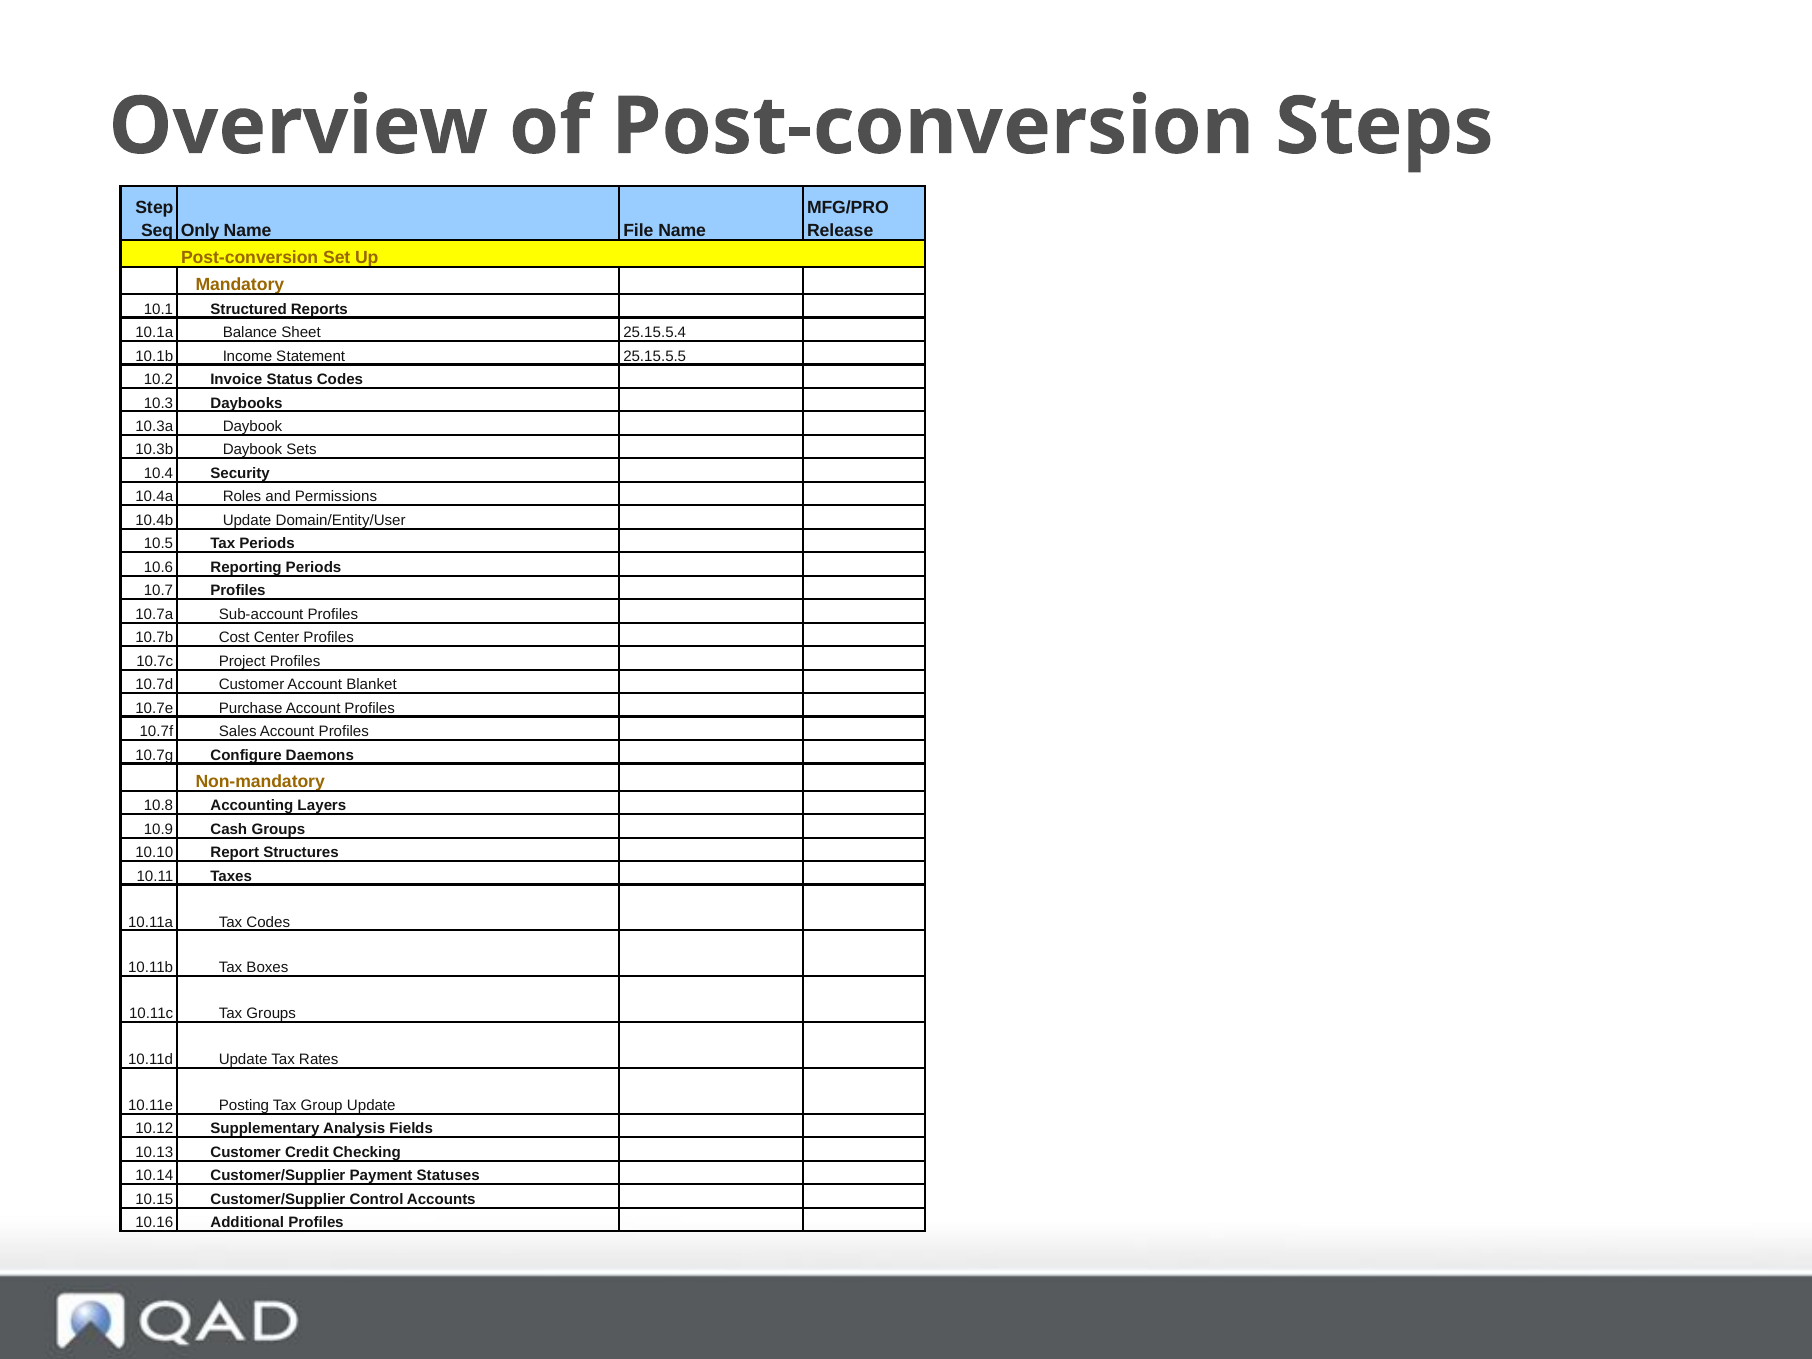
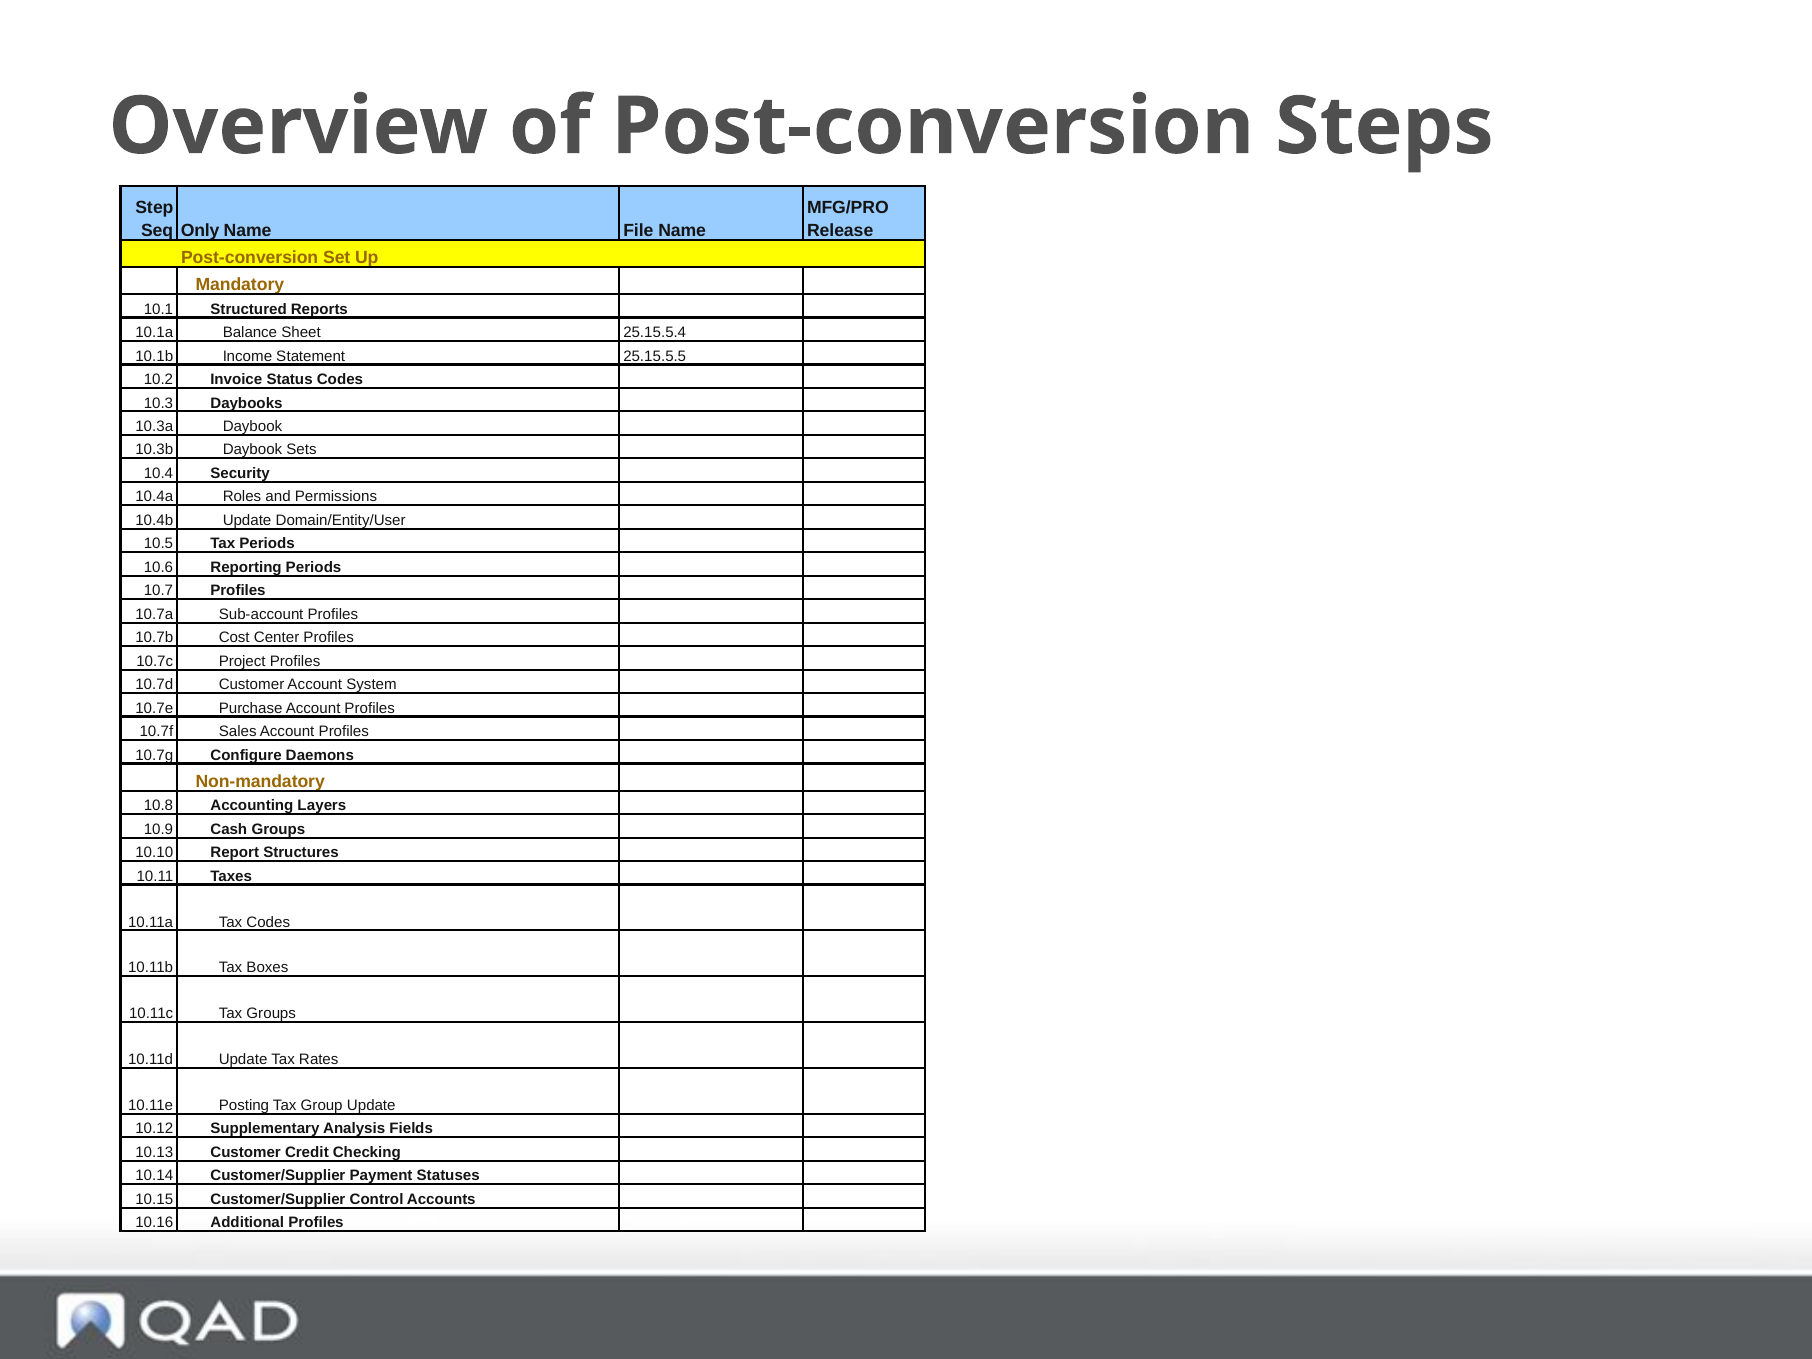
Blanket: Blanket -> System (372, 685)
